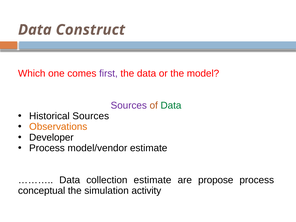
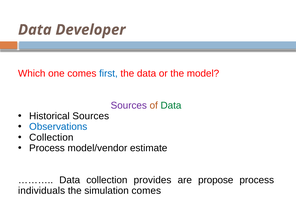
Construct: Construct -> Developer (91, 30)
first colour: purple -> blue (108, 73)
Observations colour: orange -> blue (58, 127)
Developer: Developer -> Collection (51, 137)
collection estimate: estimate -> provides (153, 180)
conceptual: conceptual -> individuals (42, 191)
simulation activity: activity -> comes (146, 191)
